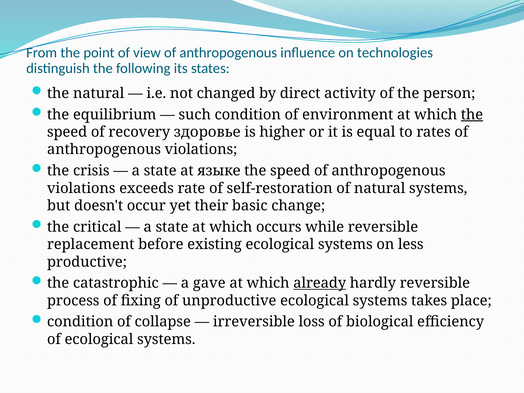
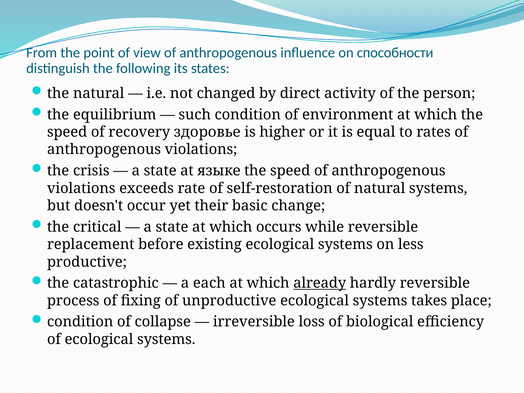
technologies: technologies -> способности (395, 53)
the underline: present -> none (472, 115)
gave: gave -> each (209, 283)
